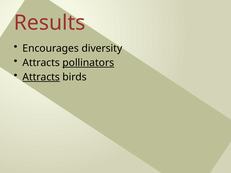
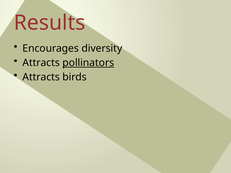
Attracts underline: present -> none (41, 77)
